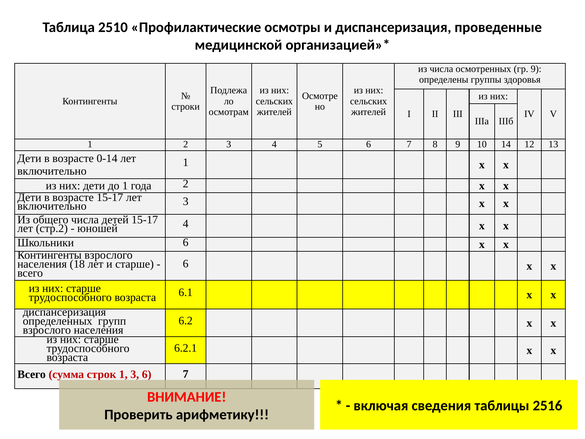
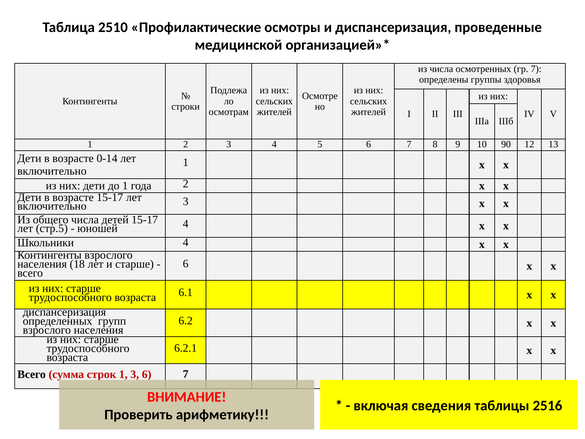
гр 9: 9 -> 7 (536, 69)
14: 14 -> 90 (506, 144)
стр.2: стр.2 -> стр.5 (52, 228)
Школьники 6: 6 -> 4 (186, 242)
